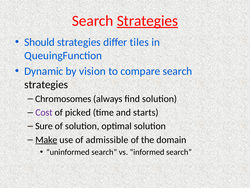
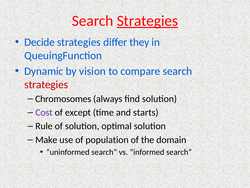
Should: Should -> Decide (40, 42)
tiles: tiles -> they (139, 42)
strategies colour: black -> red (46, 84)
picked: picked -> except (78, 112)
Sure: Sure -> Rule (44, 126)
Make underline: present -> none (46, 139)
admissible: admissible -> population (107, 139)
